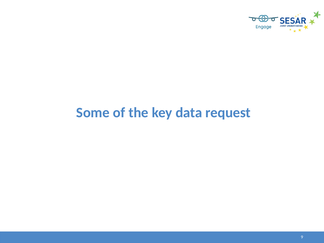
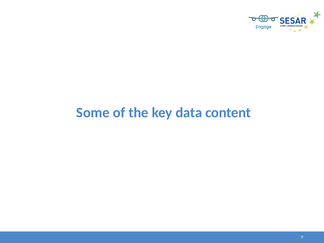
request: request -> content (228, 113)
